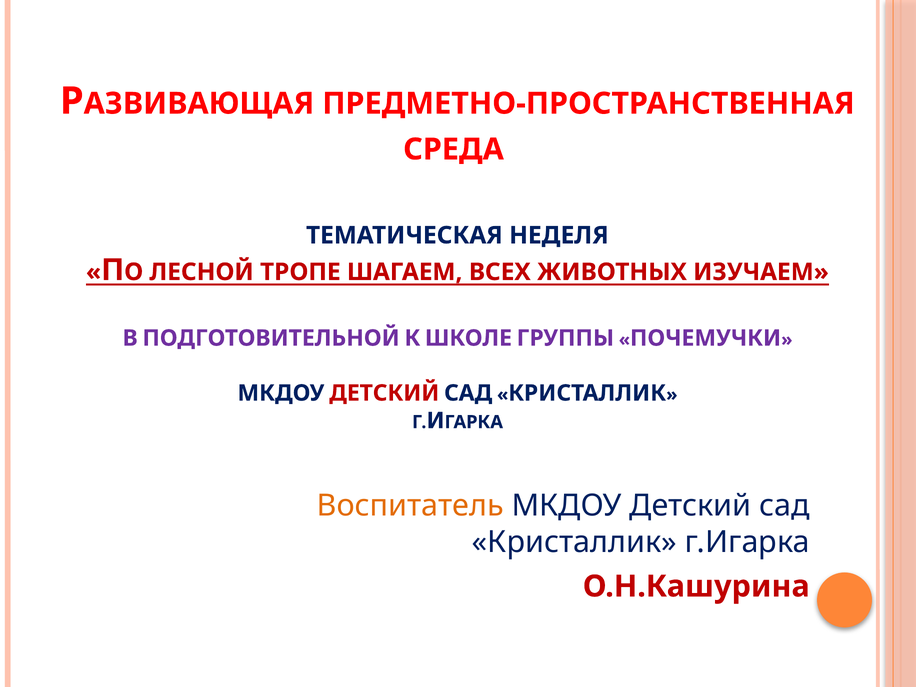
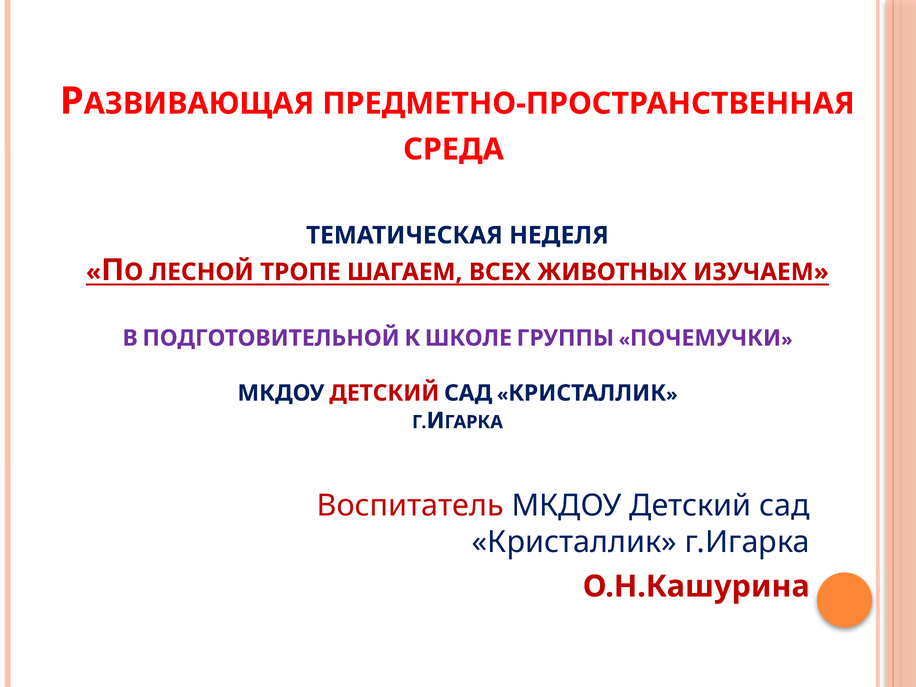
Воспитатель colour: orange -> red (410, 506)
